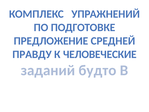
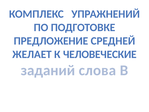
ПРАВДУ: ПРАВДУ -> ЖЕЛАЕТ (32, 54)
будто: будто -> слова (97, 70)
